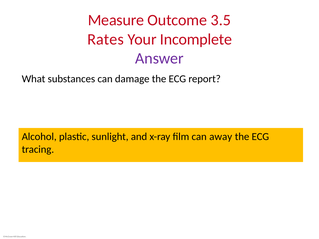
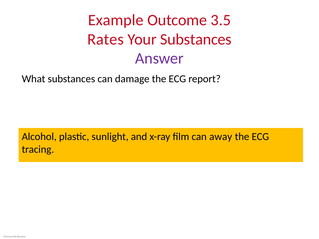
Measure: Measure -> Example (116, 20)
Your Incomplete: Incomplete -> Substances (196, 39)
